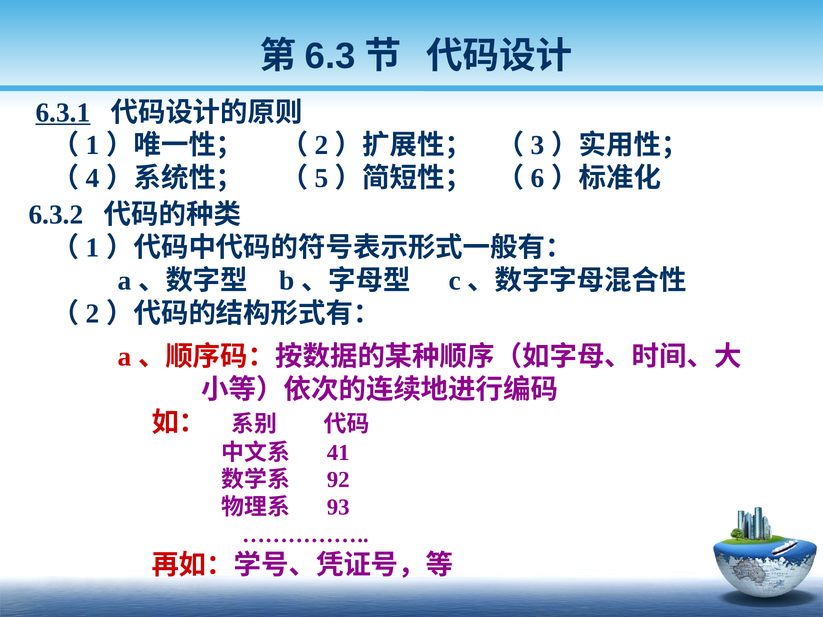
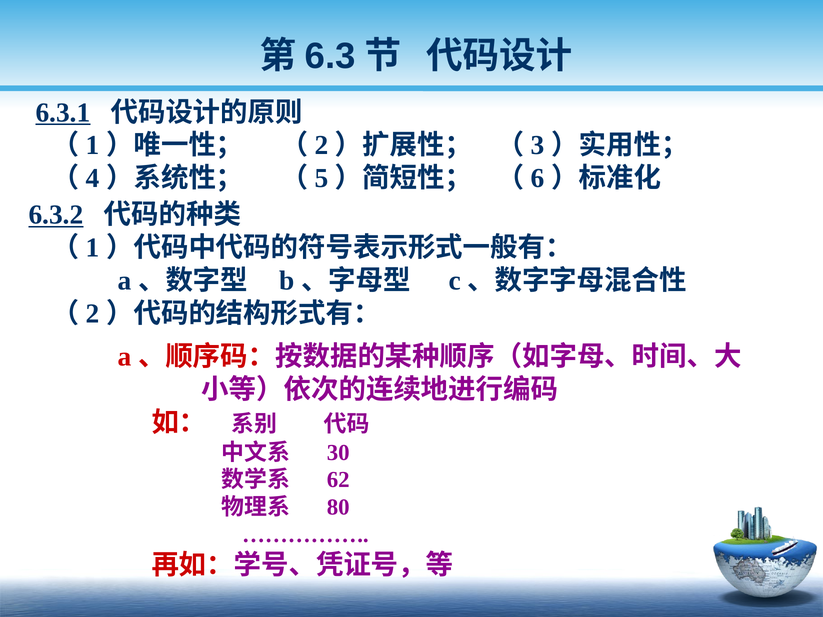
6.3.2 underline: none -> present (56, 215)
41: 41 -> 30 (338, 453)
92: 92 -> 62 (338, 480)
93: 93 -> 80 (338, 508)
